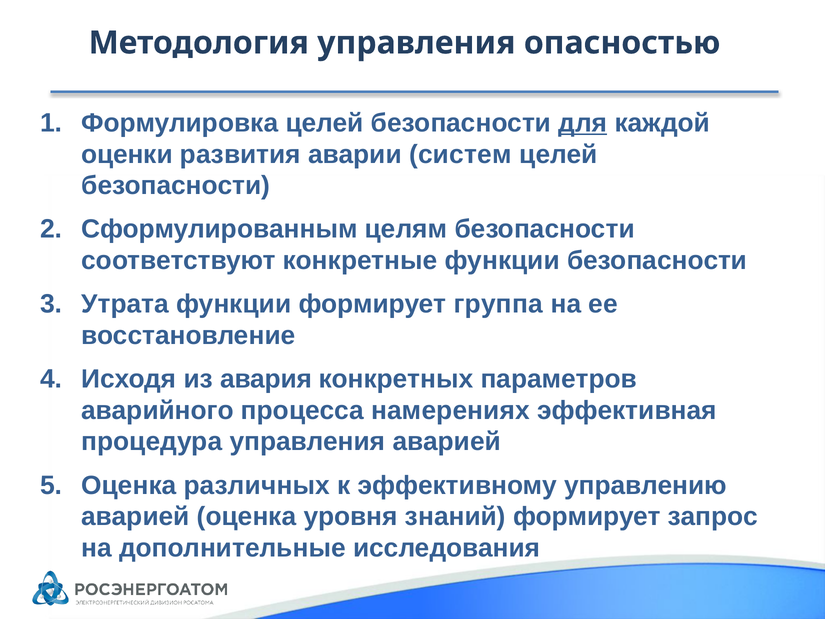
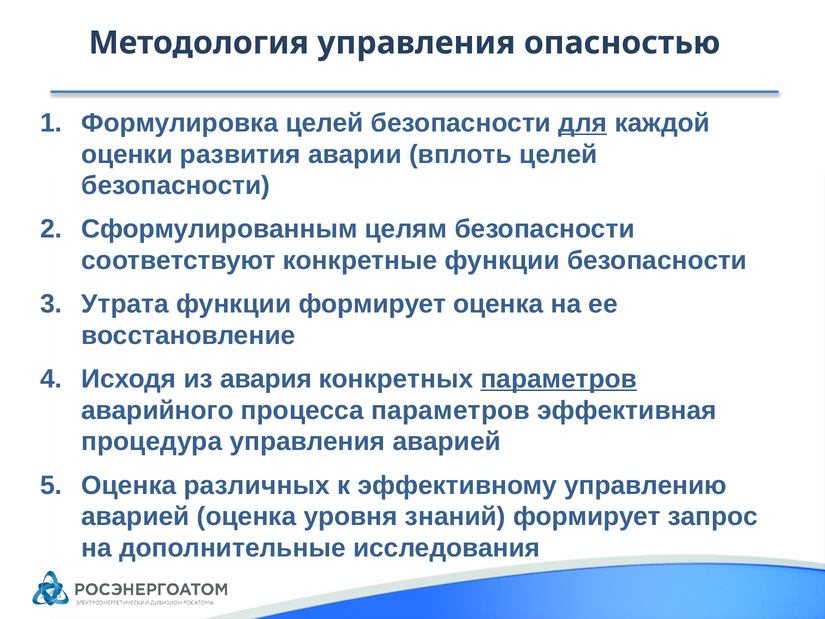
систем: систем -> вплоть (461, 154)
формирует группа: группа -> оценка (498, 304)
параметров underline: none -> present (559, 379)
процесса намерениях: намерениях -> параметров (450, 410)
